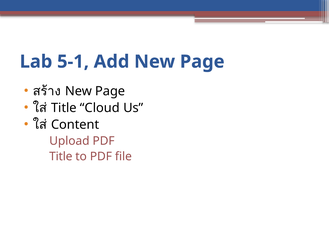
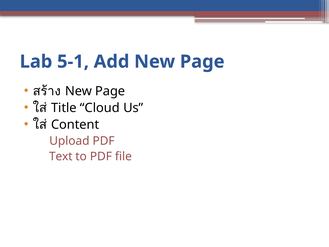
Title: Title -> Text (61, 156)
